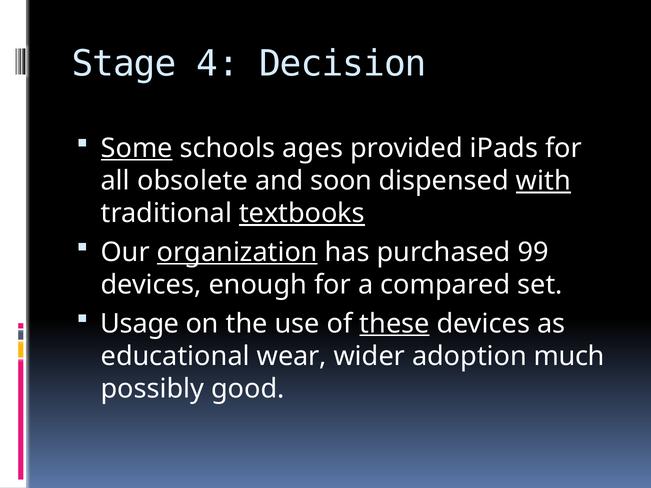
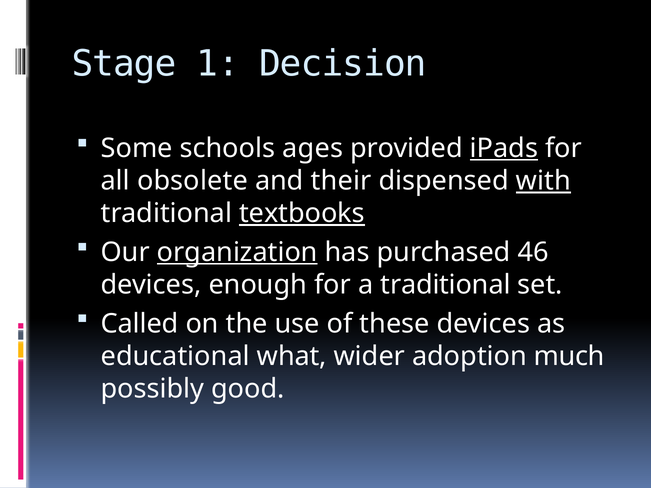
4: 4 -> 1 (218, 64)
Some underline: present -> none (137, 148)
iPads underline: none -> present (504, 148)
soon: soon -> their (341, 181)
99: 99 -> 46 (533, 252)
a compared: compared -> traditional (445, 285)
Usage: Usage -> Called (140, 324)
these underline: present -> none (395, 324)
wear: wear -> what (292, 356)
